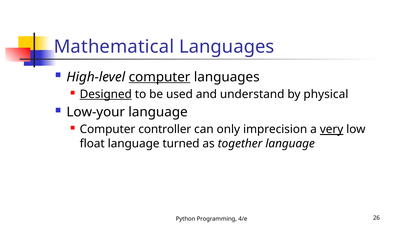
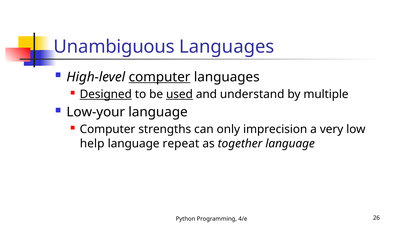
Mathematical: Mathematical -> Unambiguous (114, 47)
used underline: none -> present (179, 95)
physical: physical -> multiple (326, 95)
controller: controller -> strengths (165, 130)
very underline: present -> none (332, 130)
float: float -> help (92, 144)
turned: turned -> repeat (181, 144)
